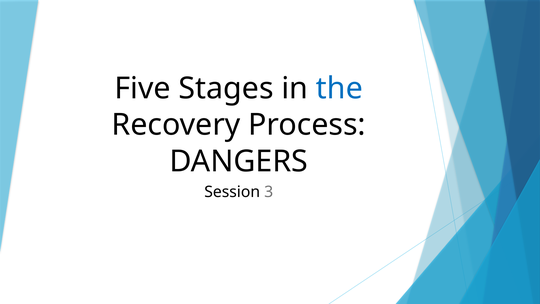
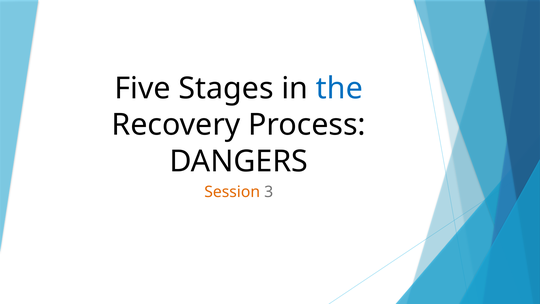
Session colour: black -> orange (232, 192)
